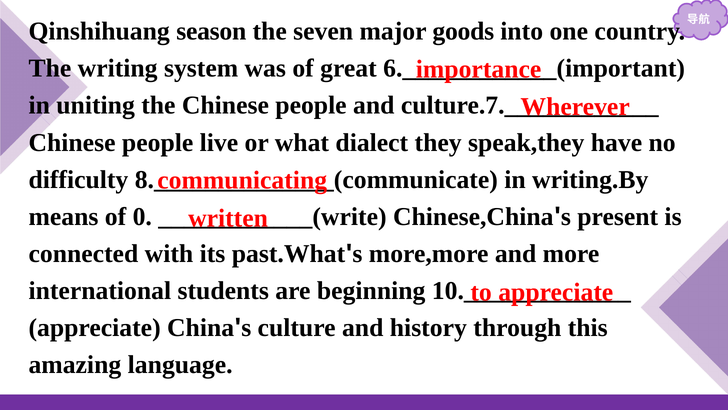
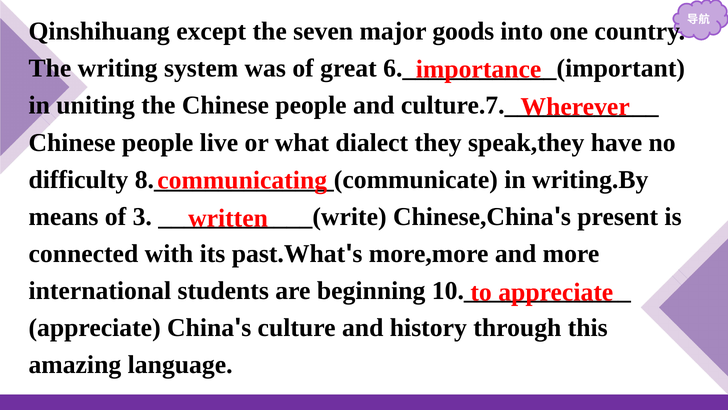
season: season -> except (211, 31)
0: 0 -> 3 (142, 216)
